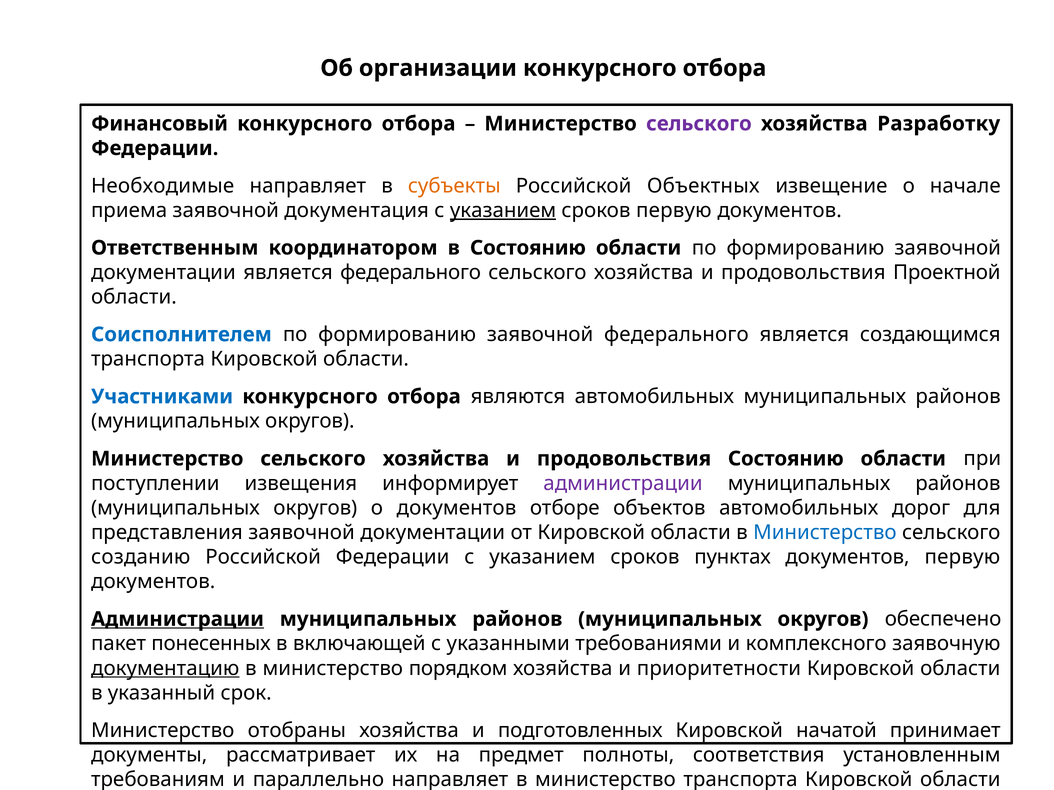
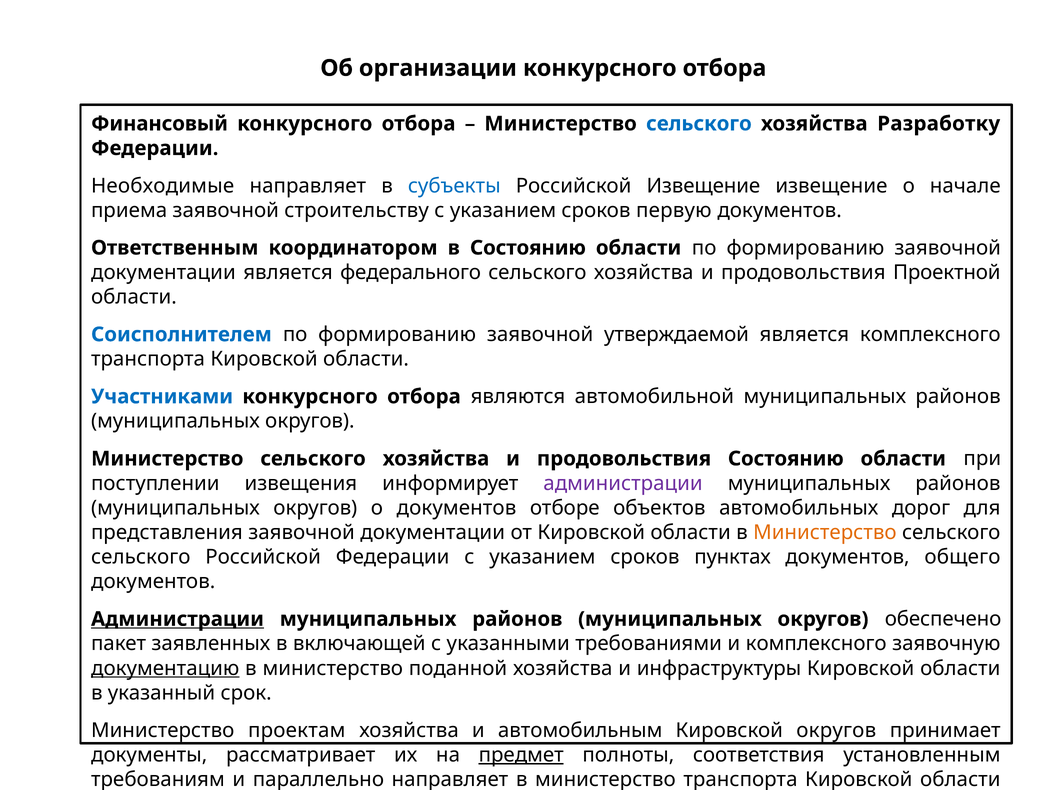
сельского colour: purple -> blue (699, 124)
субъекты colour: orange -> blue (454, 186)
Российской Объектных: Объектных -> Извещение (703, 186)
заявочной документация: документация -> строительству (357, 210)
указанием underline: present -> none (503, 210)
заявочной федерального: федерального -> утверждаемой (677, 335)
является создающимся: создающимся -> комплексного (930, 335)
являются автомобильных: автомобильных -> автомобильной (654, 397)
Министерство colour: blue -> orange (825, 533)
созданию: созданию -> сельского (141, 557)
документов первую: первую -> общего (962, 557)
пакет понесенных: понесенных -> заявленных (211, 644)
порядком: порядком -> поданной (458, 669)
приоритетности: приоритетности -> инфраструктуры (719, 669)
отобраны: отобраны -> проектам (297, 731)
подготовленных: подготовленных -> автомобильным (580, 731)
Кировской начатой: начатой -> округов (836, 731)
предмет underline: none -> present (521, 755)
